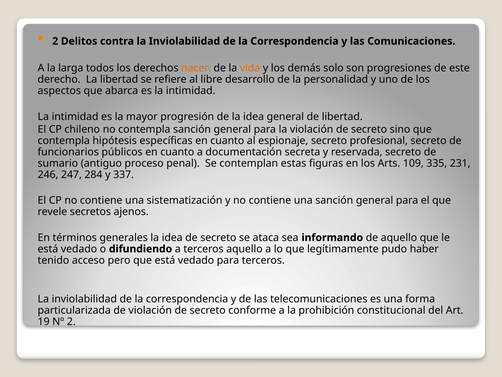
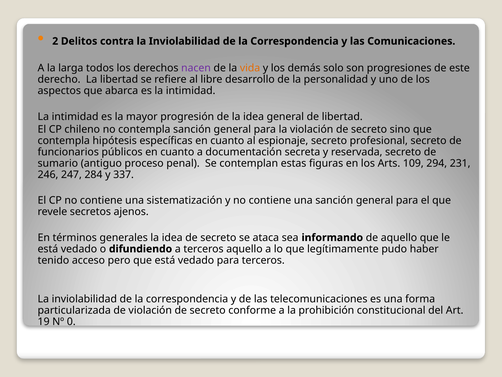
nacen colour: orange -> purple (196, 68)
335: 335 -> 294 (437, 163)
Nº 2: 2 -> 0 (71, 321)
